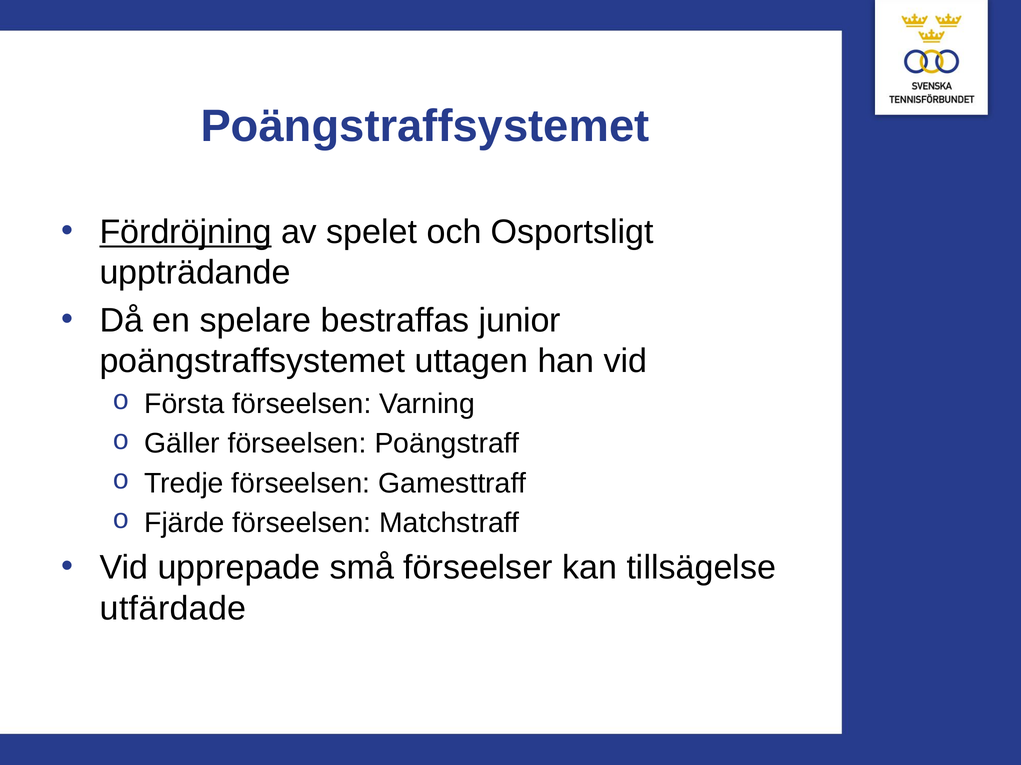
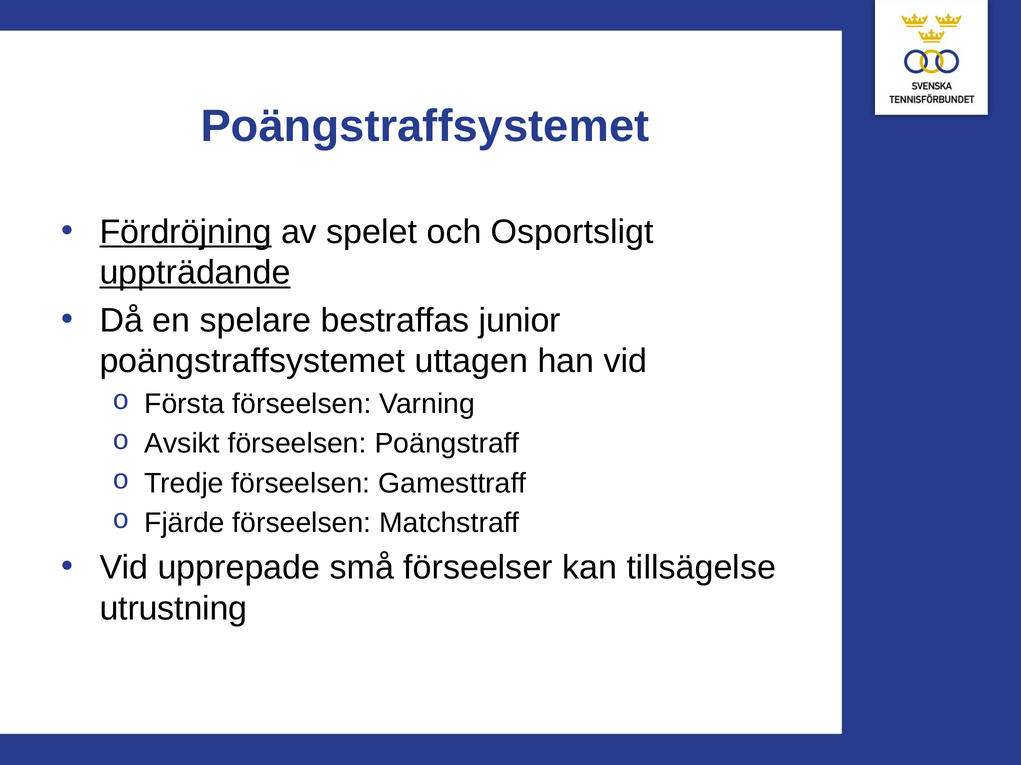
uppträdande underline: none -> present (195, 273)
Gäller: Gäller -> Avsikt (182, 444)
utfärdade: utfärdade -> utrustning (173, 609)
